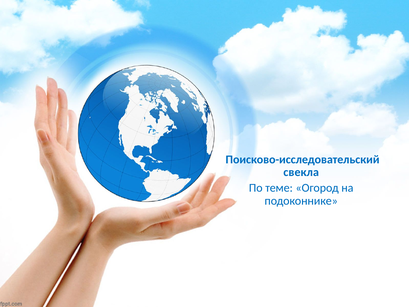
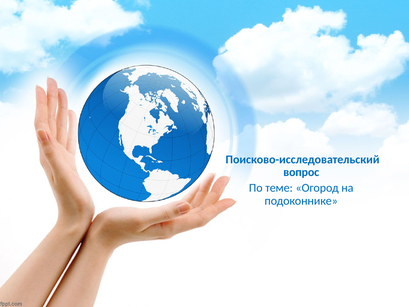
свекла: свекла -> вопрос (301, 172)
